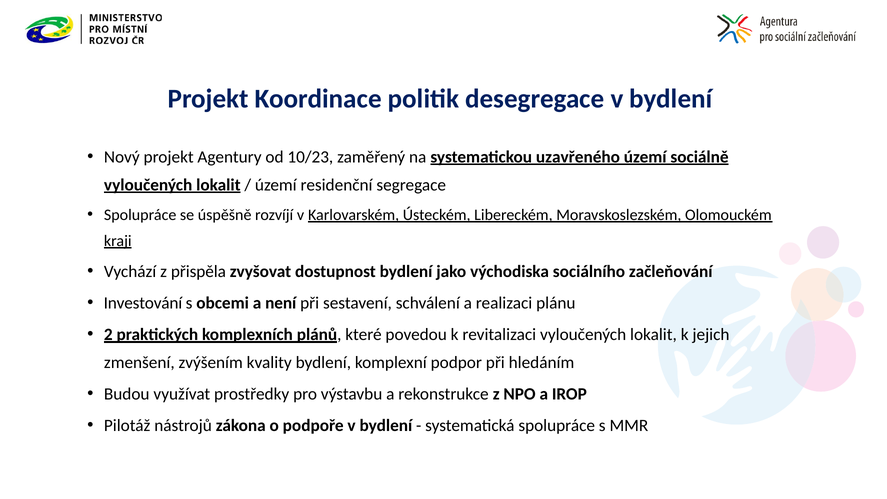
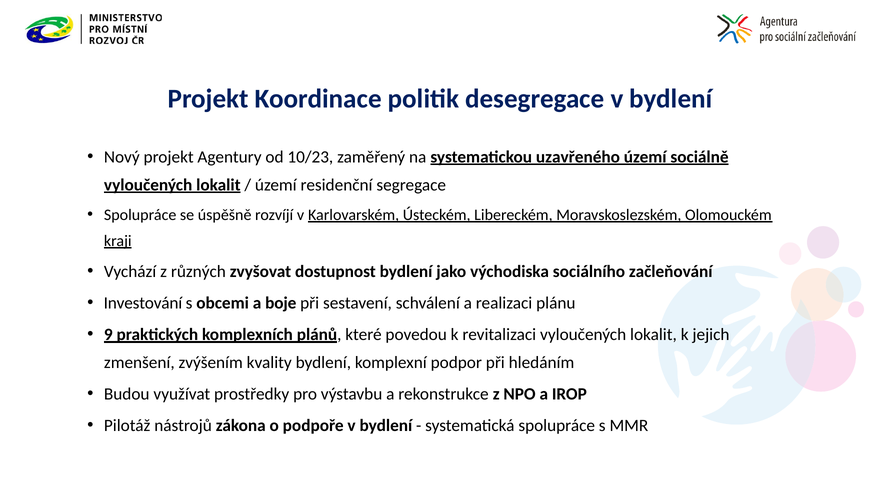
přispěla: přispěla -> různých (198, 272)
není: není -> boje (281, 303)
2: 2 -> 9 (108, 335)
